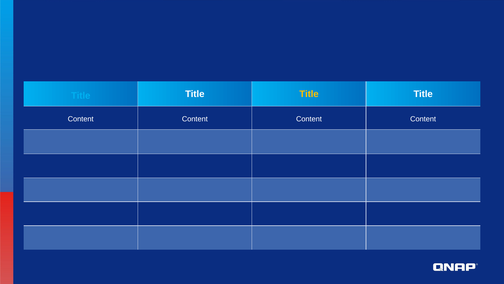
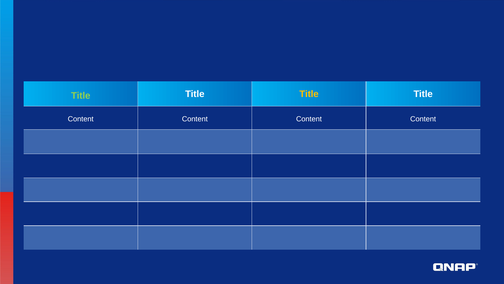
Title colour: light blue -> light green (81, 95)
